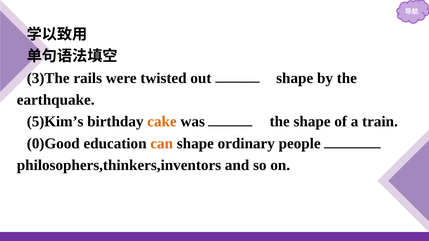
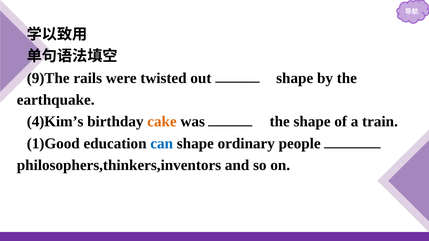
3)The: 3)The -> 9)The (48, 78)
5)Kim’s: 5)Kim’s -> 4)Kim’s (55, 122)
0)Good: 0)Good -> 1)Good (53, 144)
can colour: orange -> blue (162, 144)
